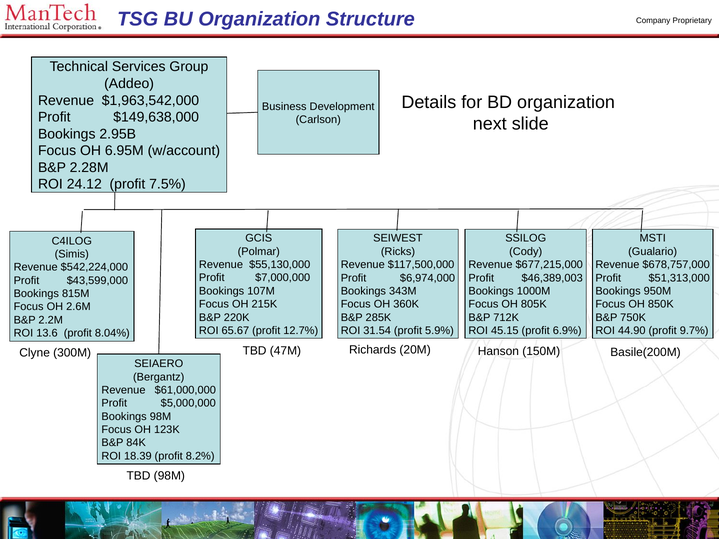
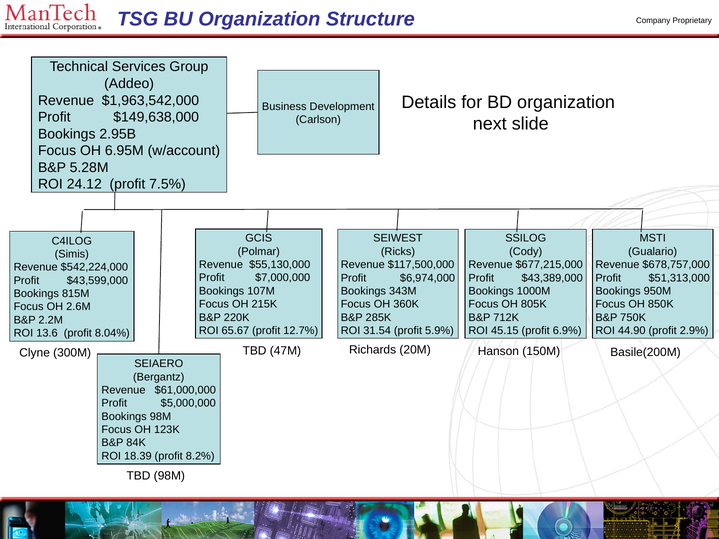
2.28M: 2.28M -> 5.28M (89, 168)
$46,389,003: $46,389,003 -> $43,389,000 (552, 278)
9.7%: 9.7% -> 2.9% (694, 331)
